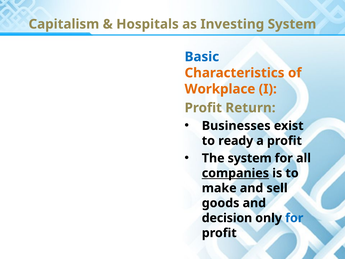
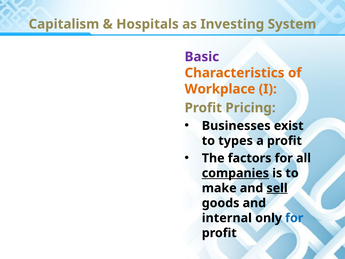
Basic colour: blue -> purple (202, 57)
Return: Return -> Pricing (251, 108)
ready: ready -> types (236, 141)
The system: system -> factors (250, 158)
sell underline: none -> present (277, 188)
decision: decision -> internal (227, 218)
